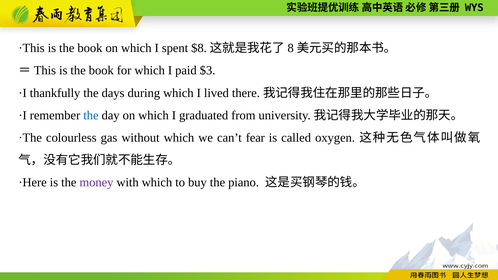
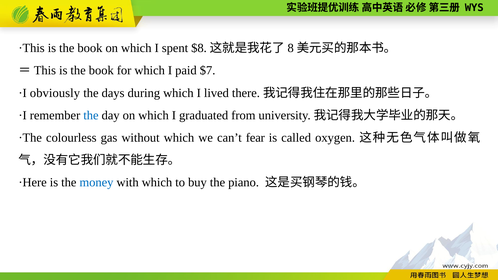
$3: $3 -> $7 (208, 71)
thankfully: thankfully -> obviously (55, 93)
money colour: purple -> blue (96, 183)
